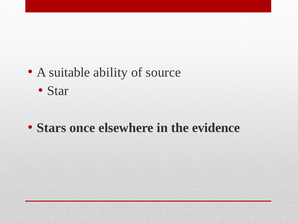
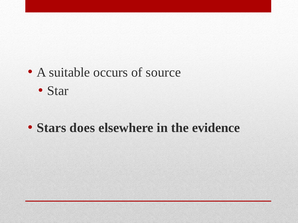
ability: ability -> occurs (111, 72)
once: once -> does (82, 128)
